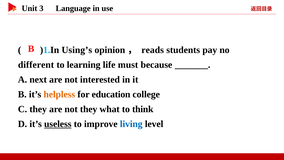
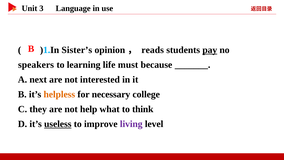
Using’s: Using’s -> Sister’s (77, 50)
pay underline: none -> present (210, 50)
different: different -> speakers (36, 65)
education: education -> necessary (111, 94)
not they: they -> help (89, 109)
living colour: blue -> purple (131, 124)
